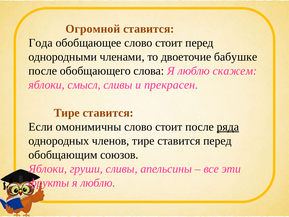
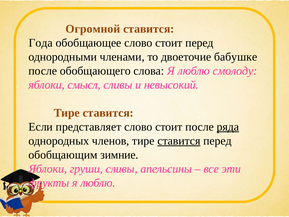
скажем: скажем -> смолоду (235, 71)
прекрасен: прекрасен -> невысокий (171, 85)
омонимичны: омонимичны -> представляет (89, 127)
ставится underline: none -> present (179, 141)
союзов: союзов -> зимние (119, 155)
